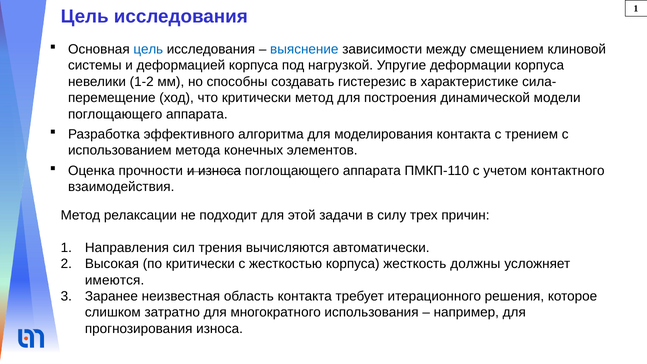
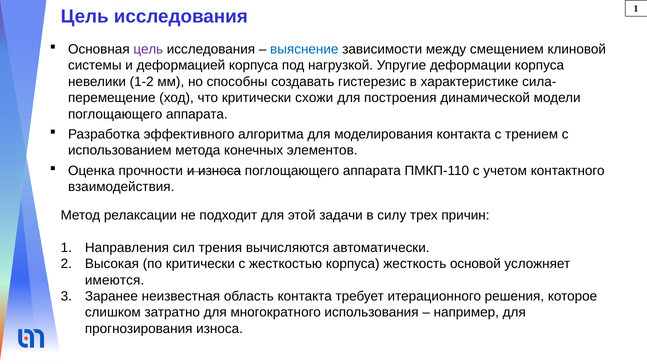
цель colour: blue -> purple (148, 49)
критически метод: метод -> схожи (314, 98)
должны: должны -> основой (475, 264)
